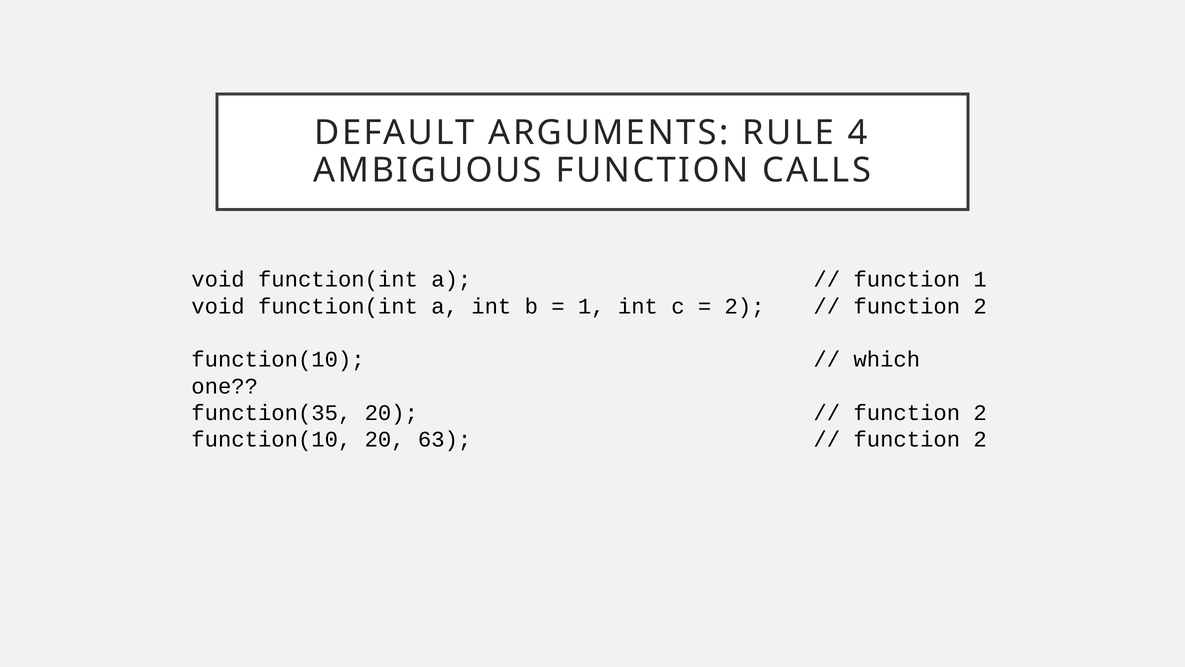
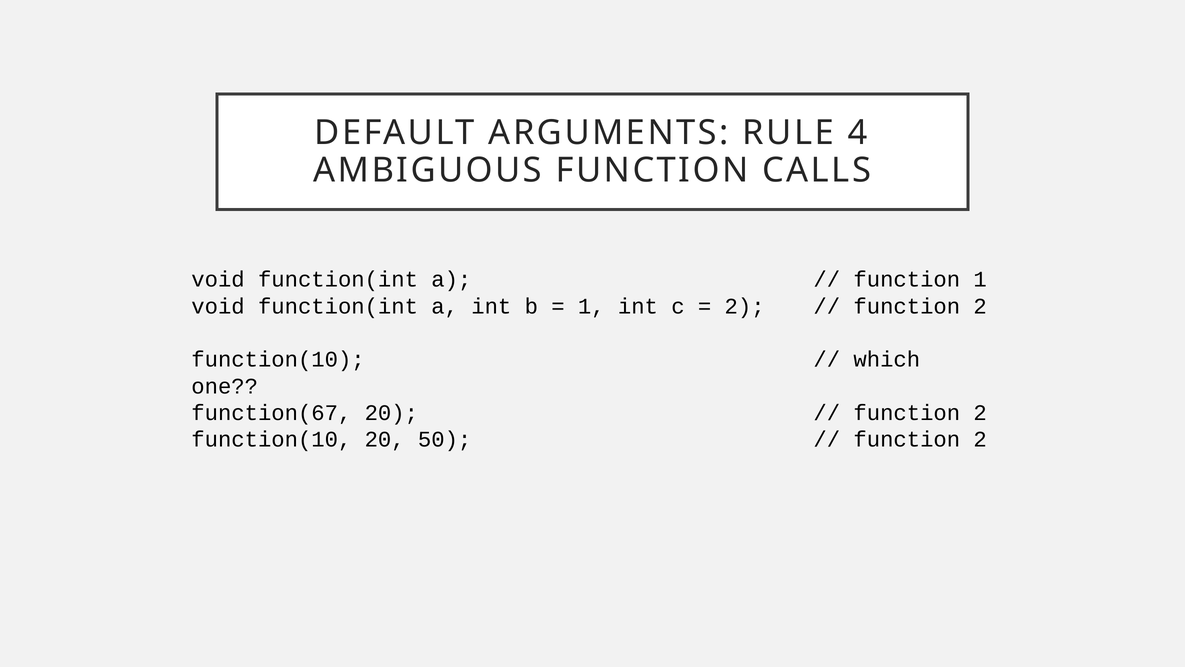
function(35: function(35 -> function(67 (271, 413)
63: 63 -> 50 (445, 439)
